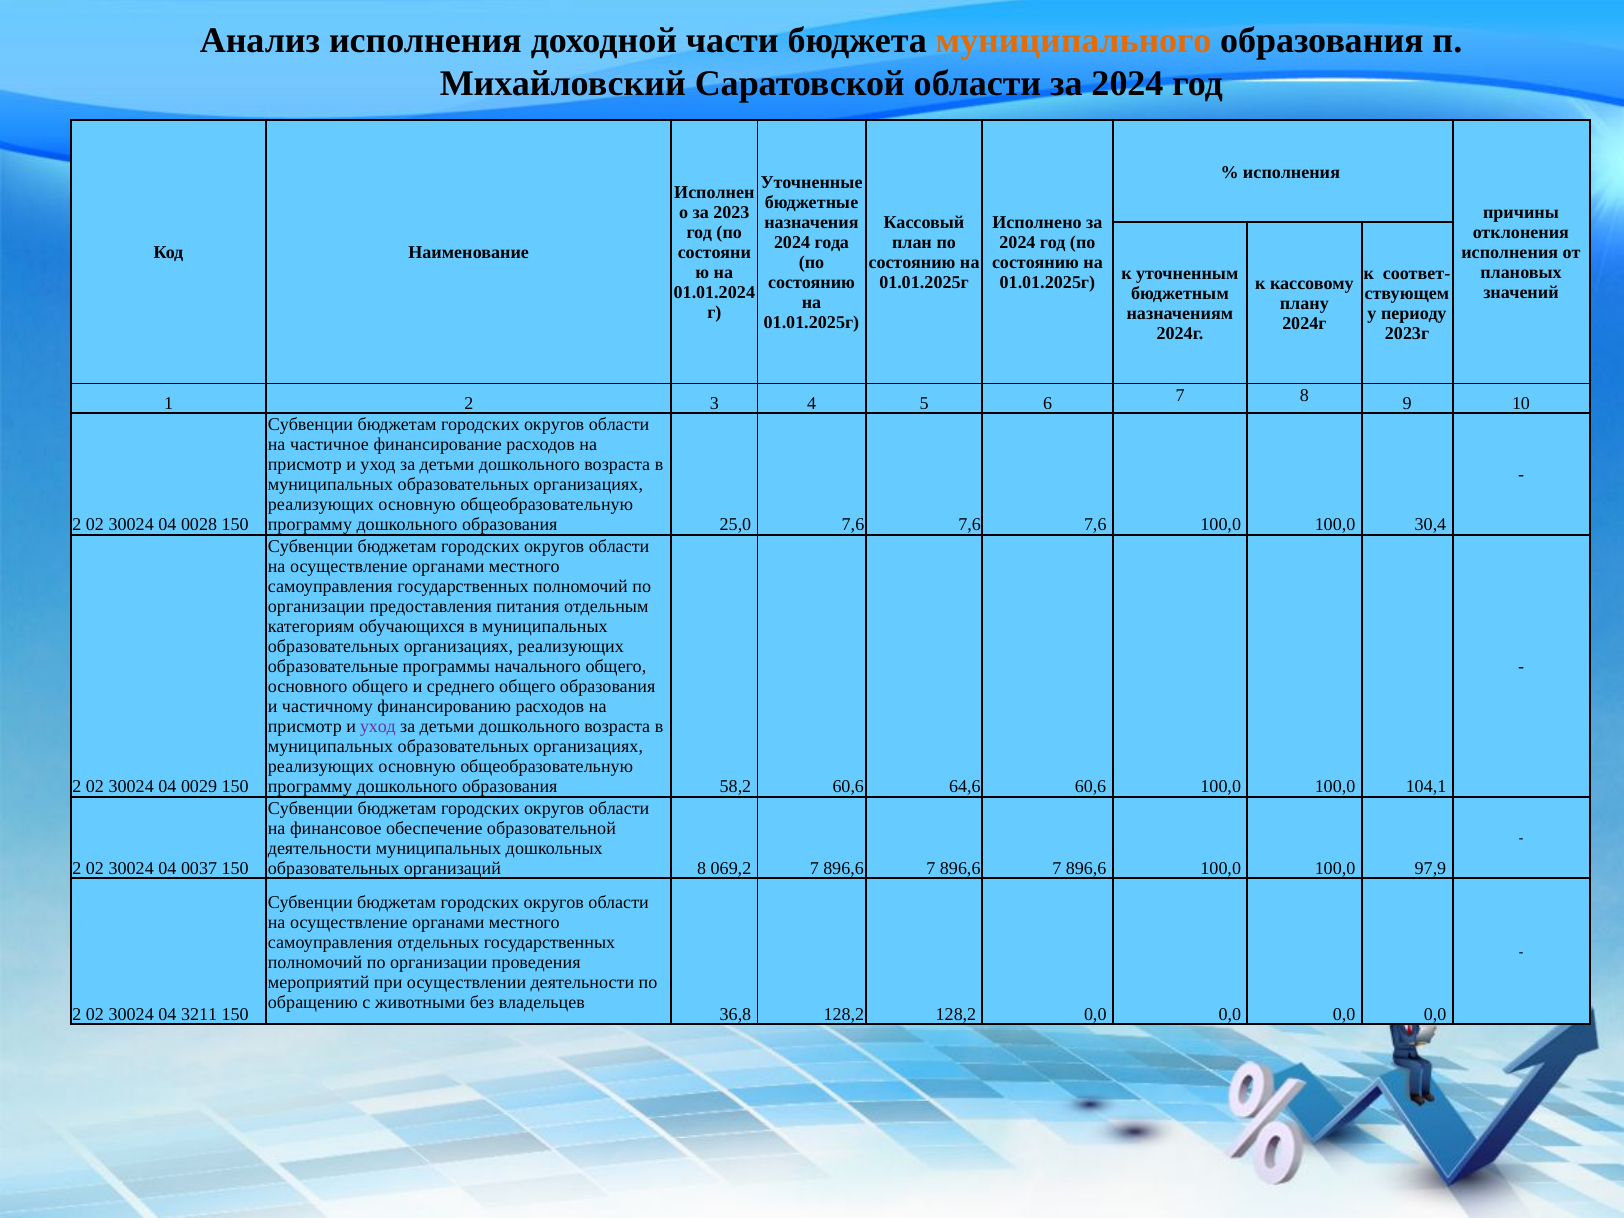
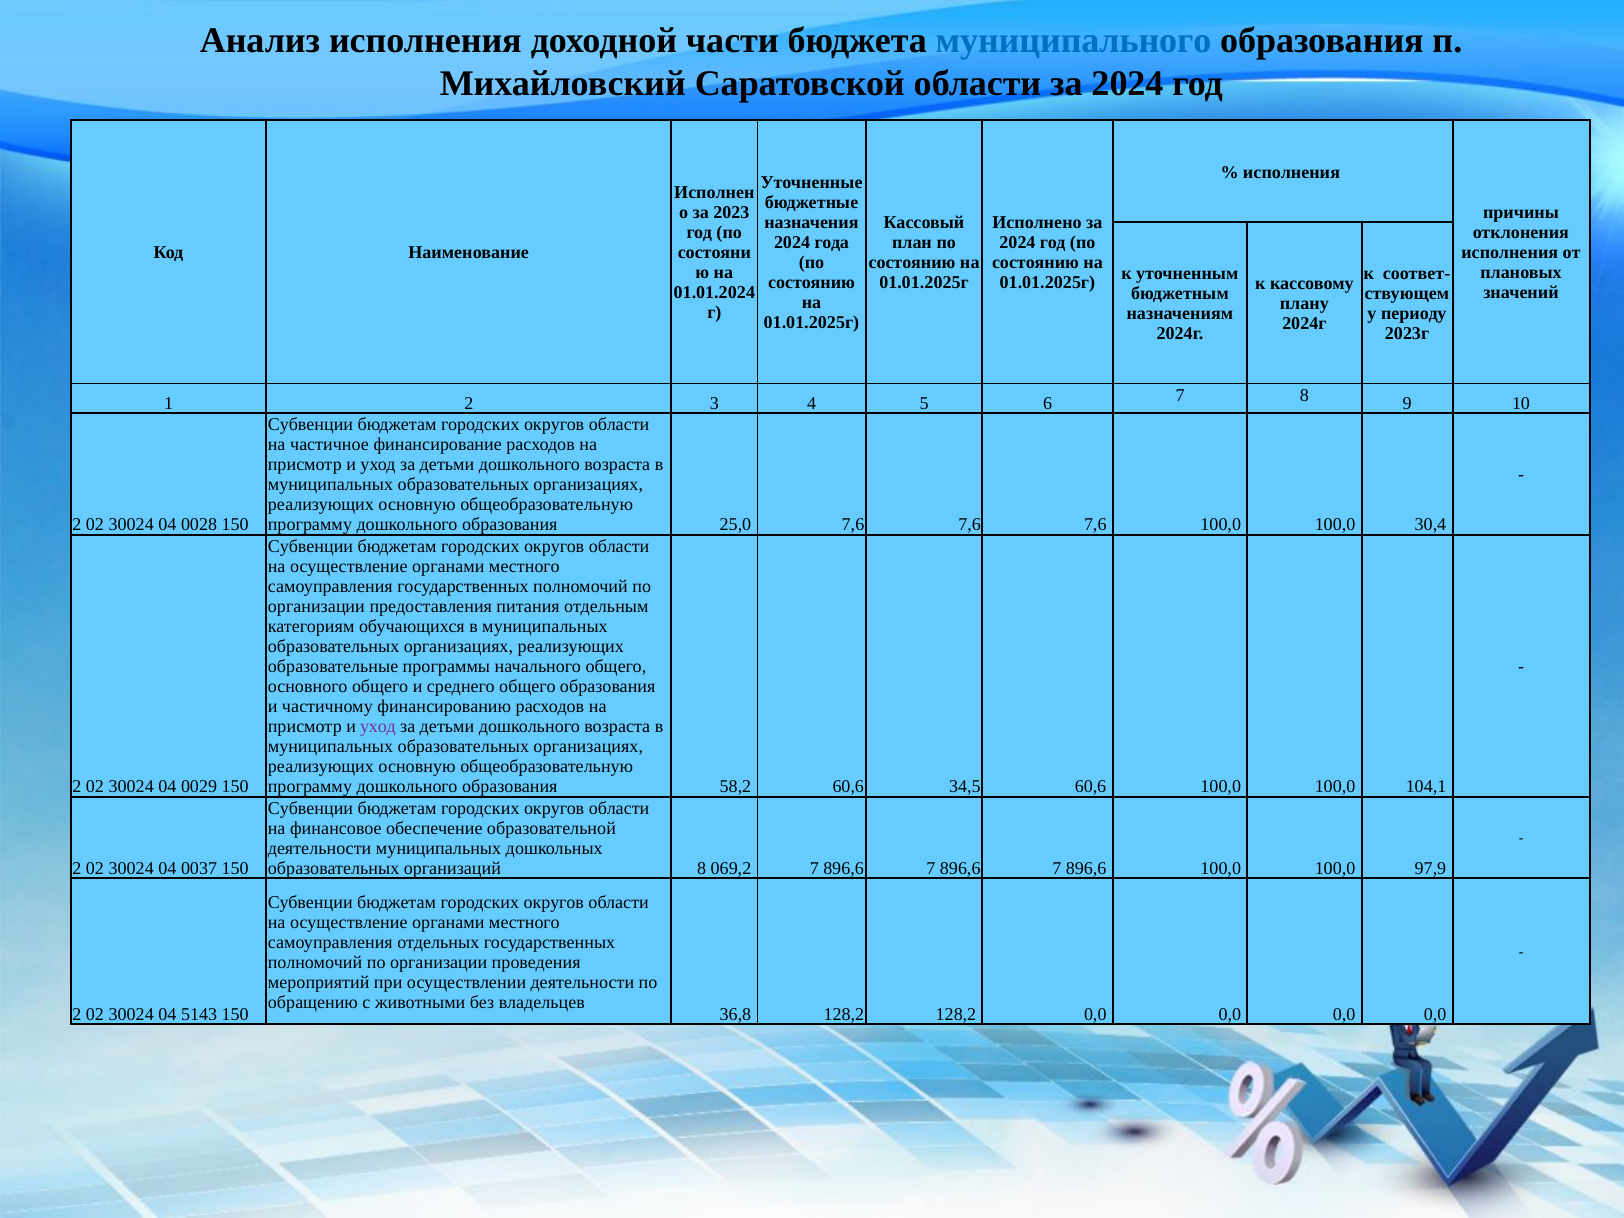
муниципального colour: orange -> blue (1074, 40)
64,6: 64,6 -> 34,5 (965, 787)
3211: 3211 -> 5143 (199, 1014)
